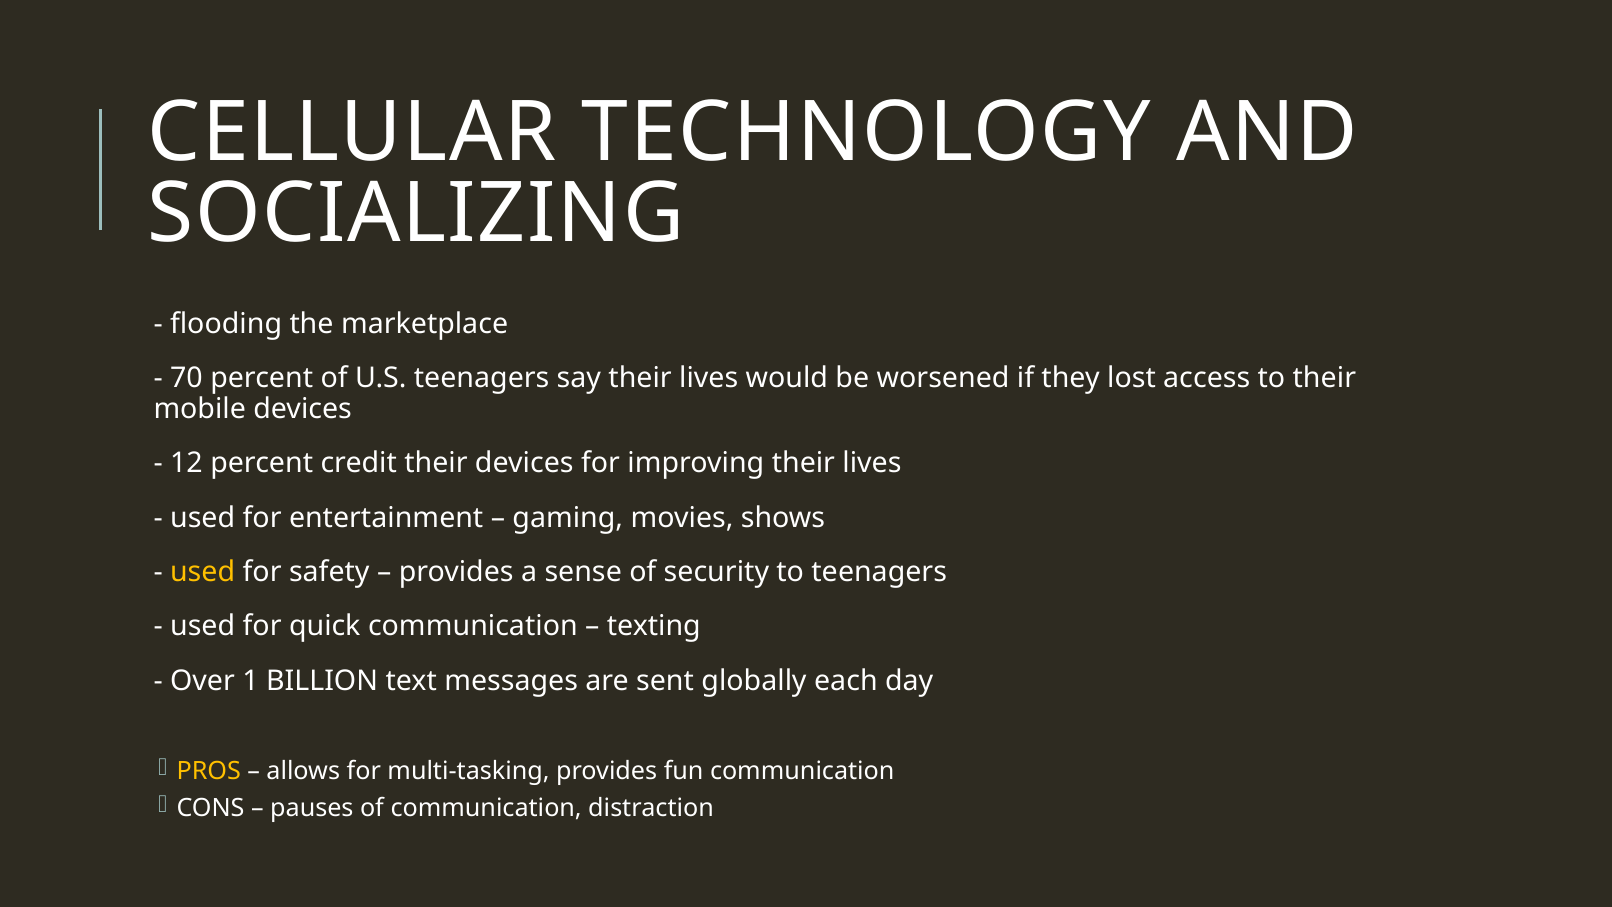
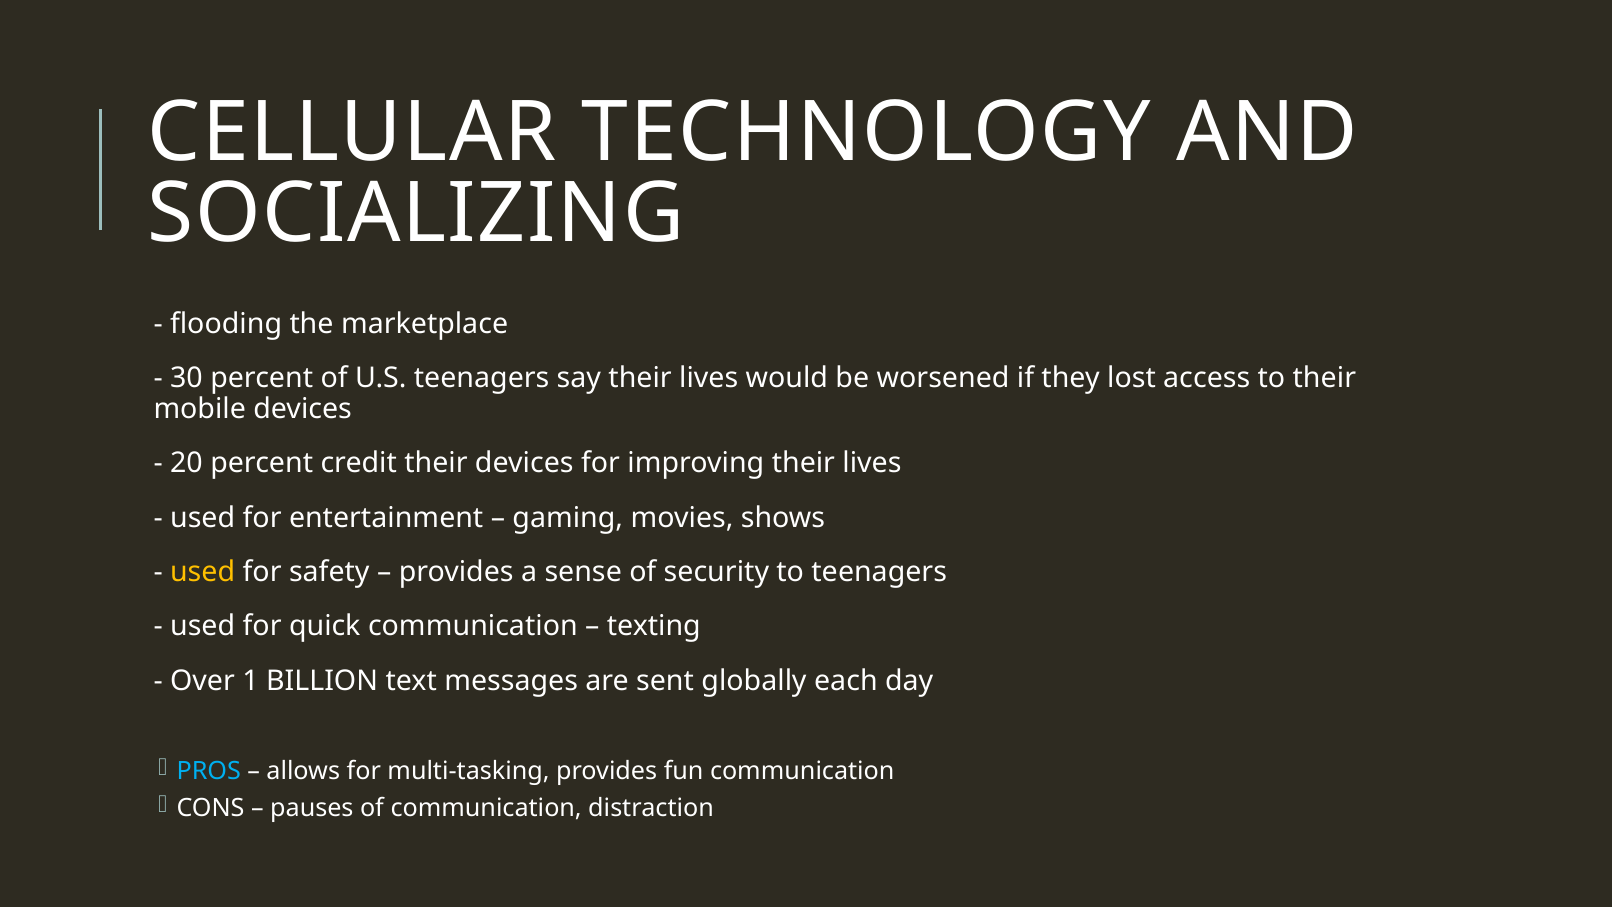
70: 70 -> 30 (186, 378)
12: 12 -> 20 (186, 463)
PROS colour: yellow -> light blue (209, 771)
